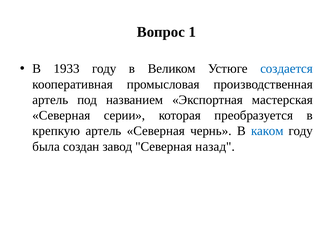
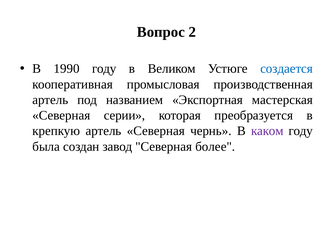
1: 1 -> 2 (192, 32)
1933: 1933 -> 1990 (67, 69)
каком colour: blue -> purple (267, 131)
назад: назад -> более (215, 146)
